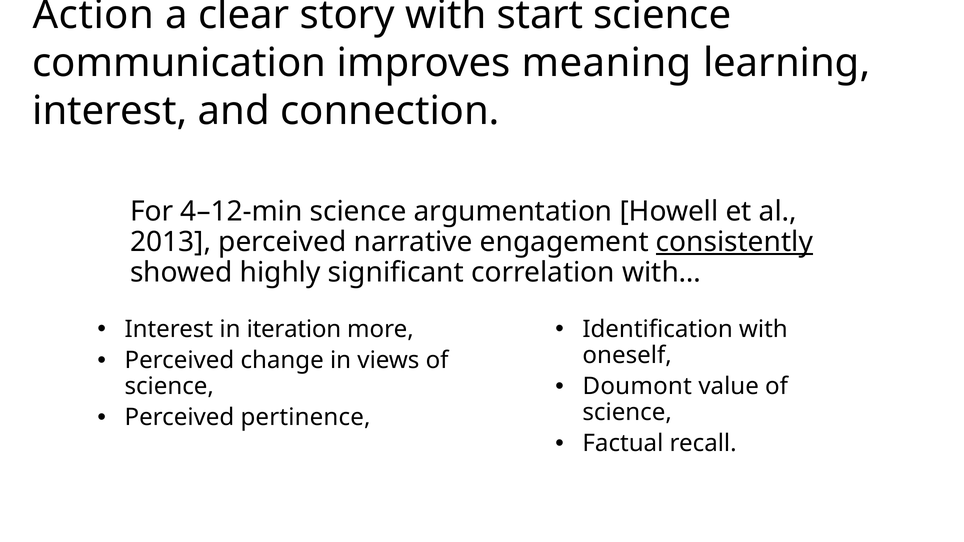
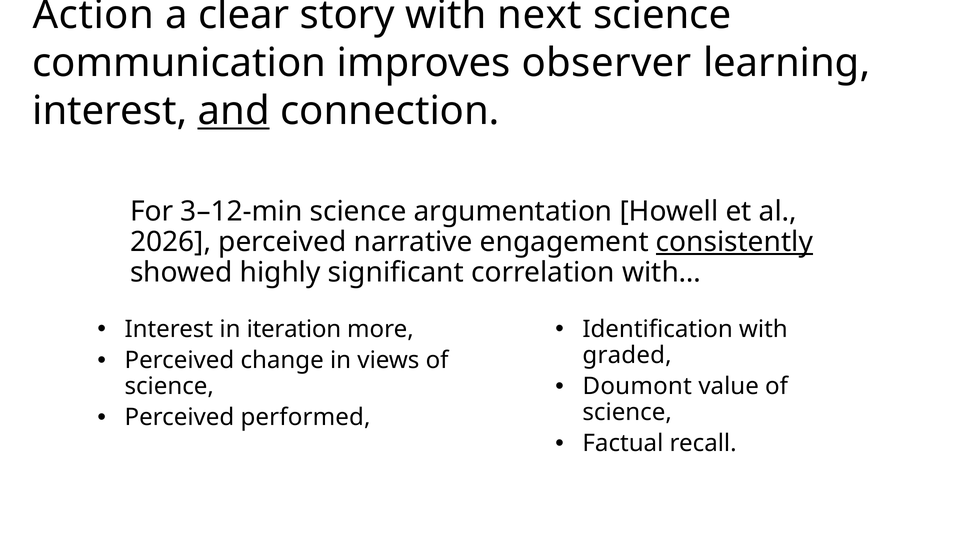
start: start -> next (540, 15)
meaning: meaning -> observer (607, 63)
and underline: none -> present (234, 111)
4–12-min: 4–12-min -> 3–12-min (242, 212)
2013: 2013 -> 2026 (171, 242)
oneself: oneself -> graded (627, 356)
pertinence: pertinence -> performed (306, 418)
